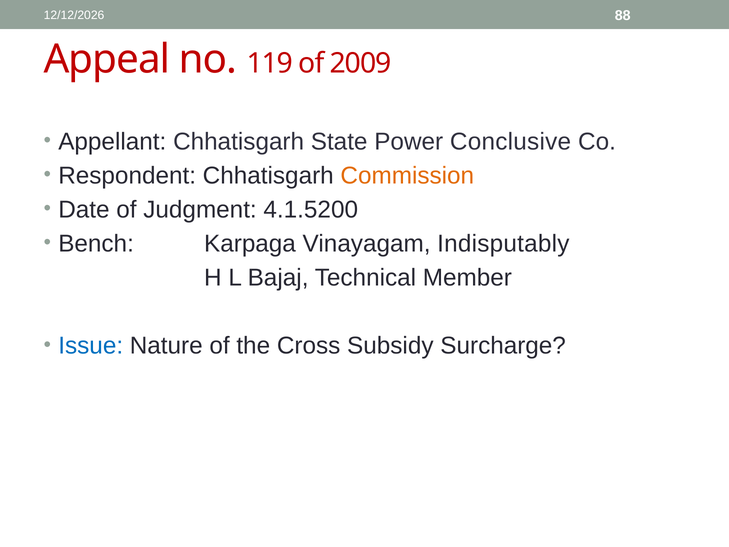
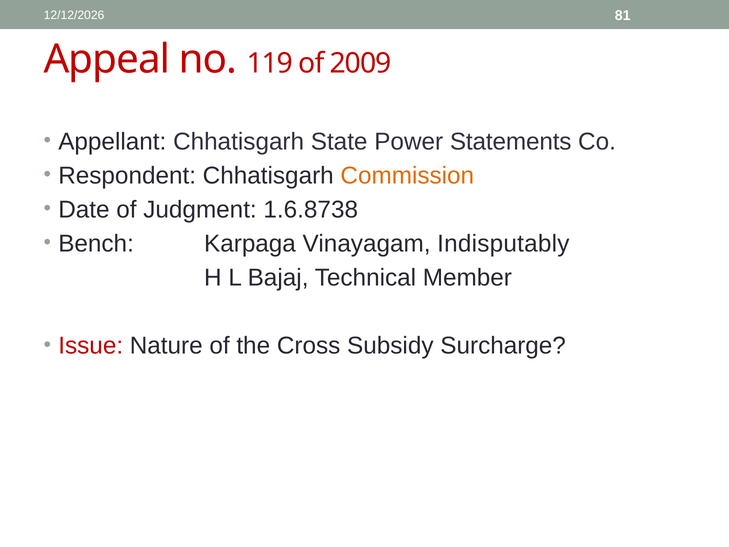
88: 88 -> 81 (623, 16)
Conclusive: Conclusive -> Statements (511, 141)
4.1.5200: 4.1.5200 -> 1.6.8738 (311, 209)
Issue colour: blue -> red (91, 345)
